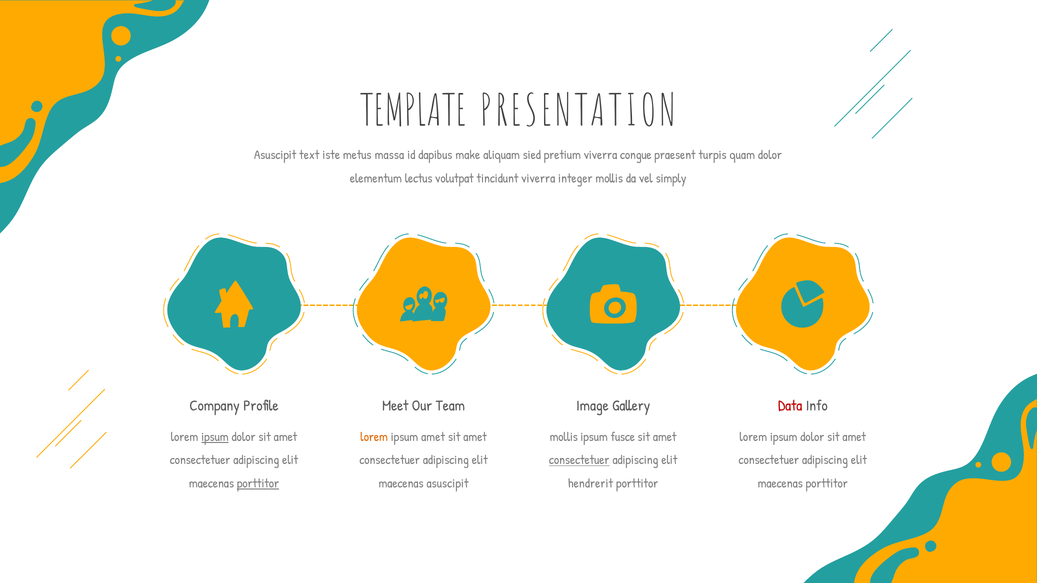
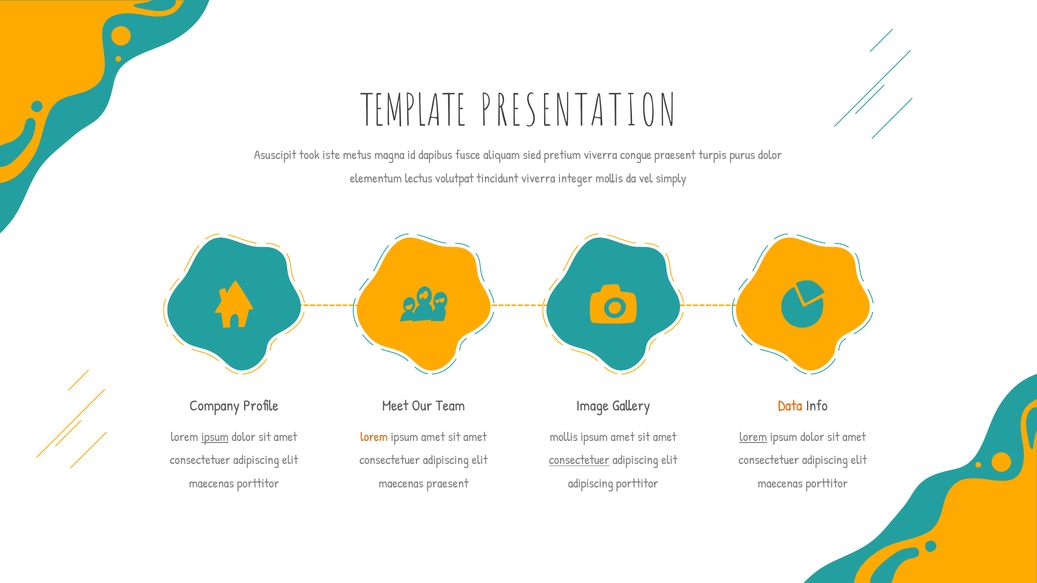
text: text -> took (309, 155)
massa: massa -> magna (390, 155)
make: make -> fusce (468, 155)
quam: quam -> purus (742, 155)
Data colour: red -> orange (790, 406)
fusce: fusce -> amet (623, 437)
lorem underline: none -> present (753, 437)
porttitor underline: present -> none (258, 484)
maecenas asuscipit: asuscipit -> praesent (448, 484)
hendrerit: hendrerit -> adipiscing (591, 484)
